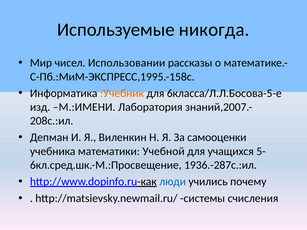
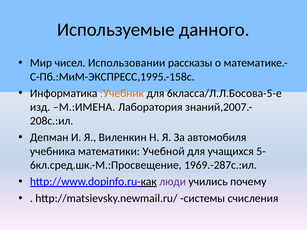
никогда: никогда -> данного (214, 30)
М.:ИМЕНИ: М.:ИМЕНИ -> М.:ИМЕНА (84, 107)
самооценки: самооценки -> автомобиля (217, 138)
1936.-287с.:ил: 1936.-287с.:ил -> 1969.-287с.:ил (220, 165)
люди colour: blue -> purple (173, 182)
